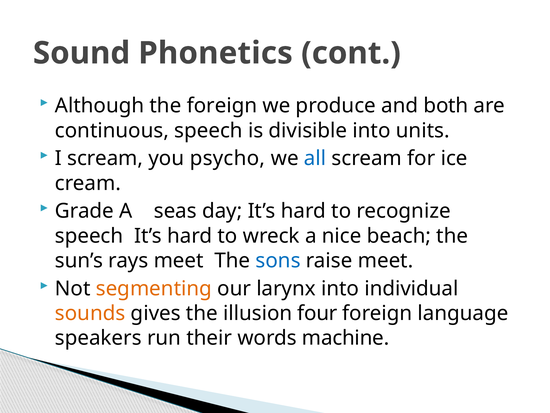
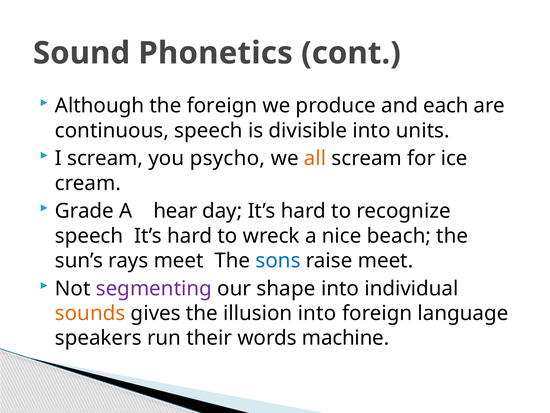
both: both -> each (446, 106)
all colour: blue -> orange (315, 158)
seas: seas -> hear (175, 211)
segmenting colour: orange -> purple (154, 288)
larynx: larynx -> shape (286, 288)
illusion four: four -> into (317, 313)
